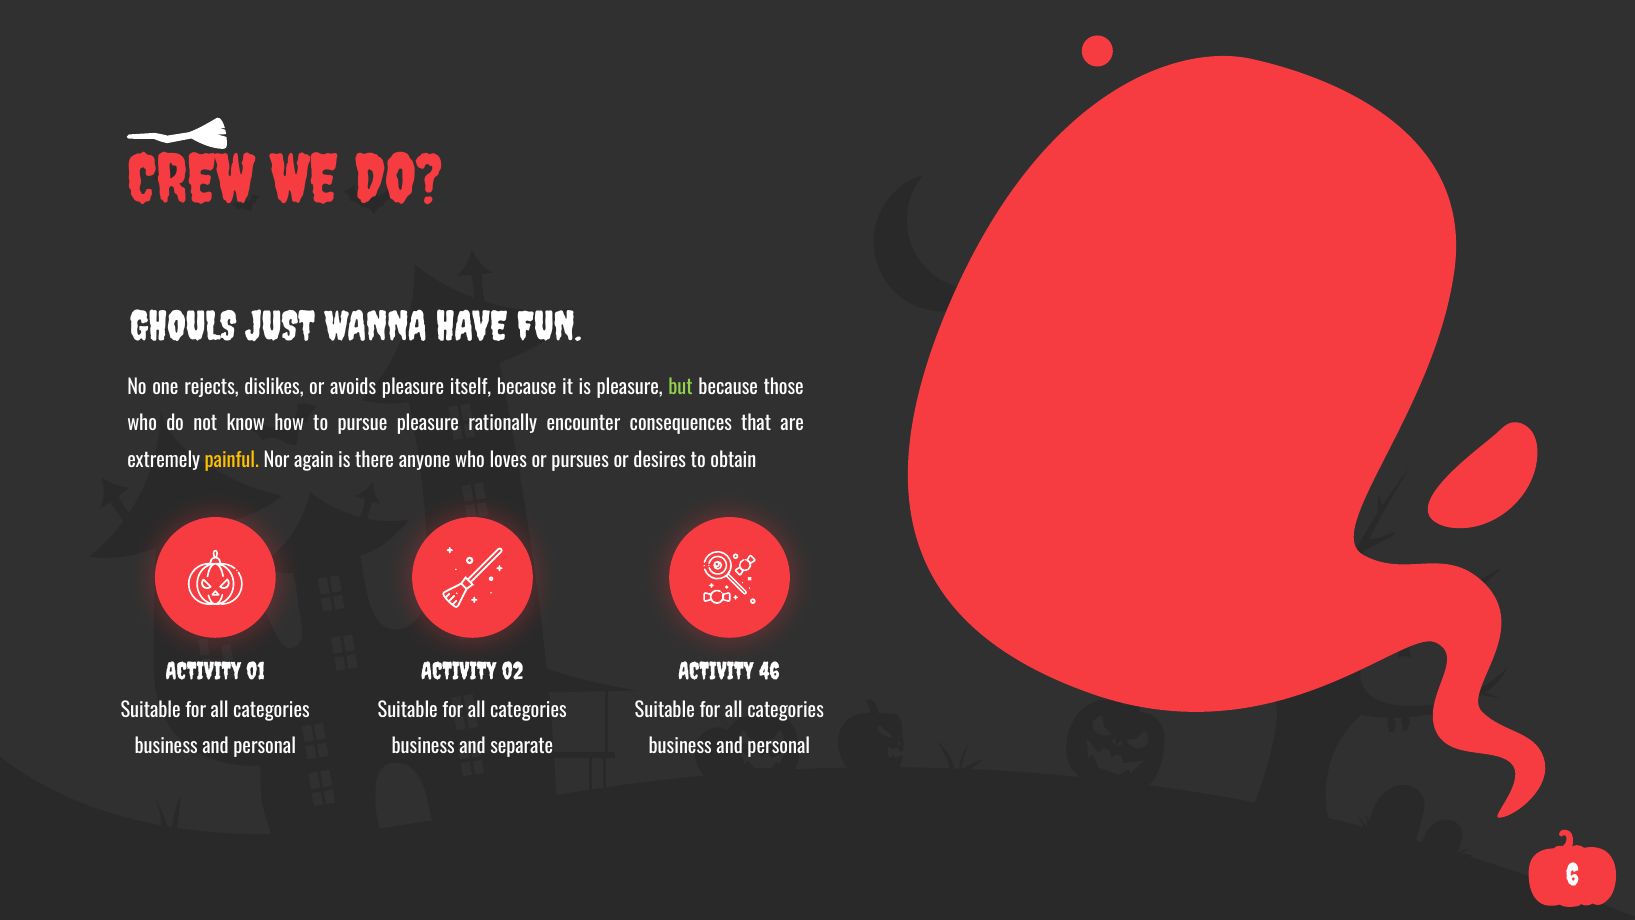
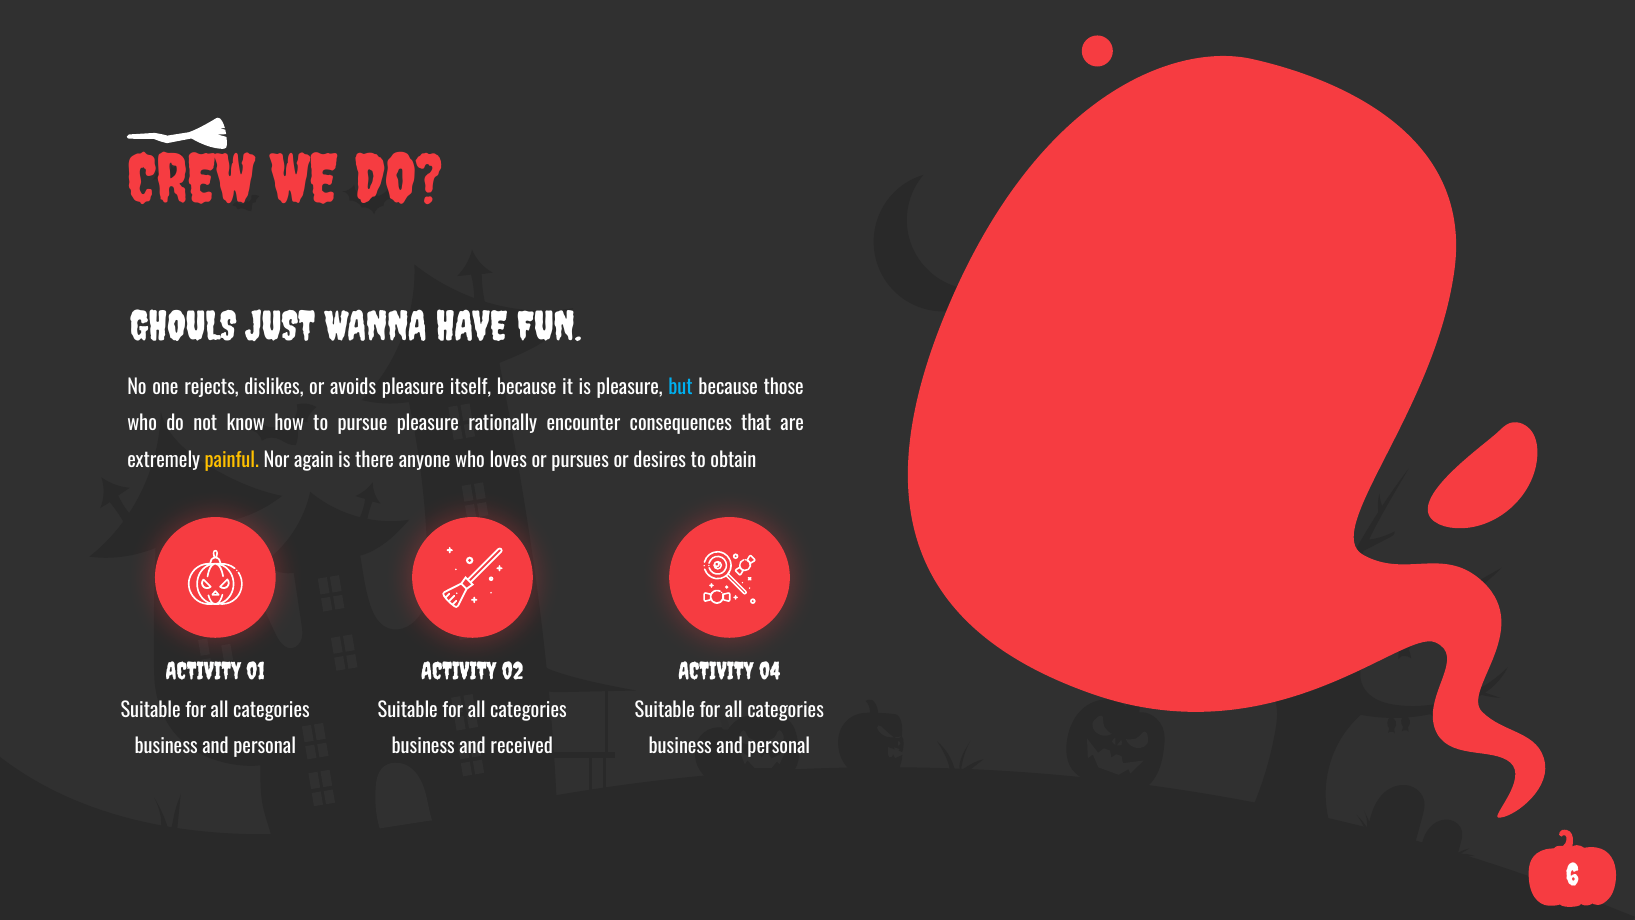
but colour: light green -> light blue (681, 387)
46: 46 -> 04 (770, 672)
separate: separate -> received (522, 747)
